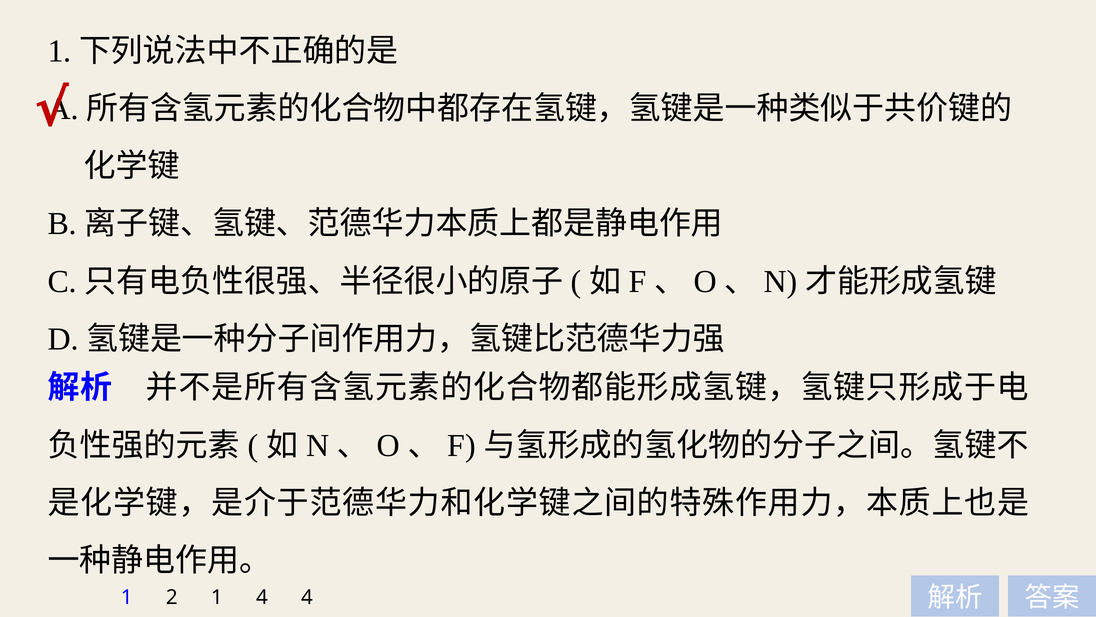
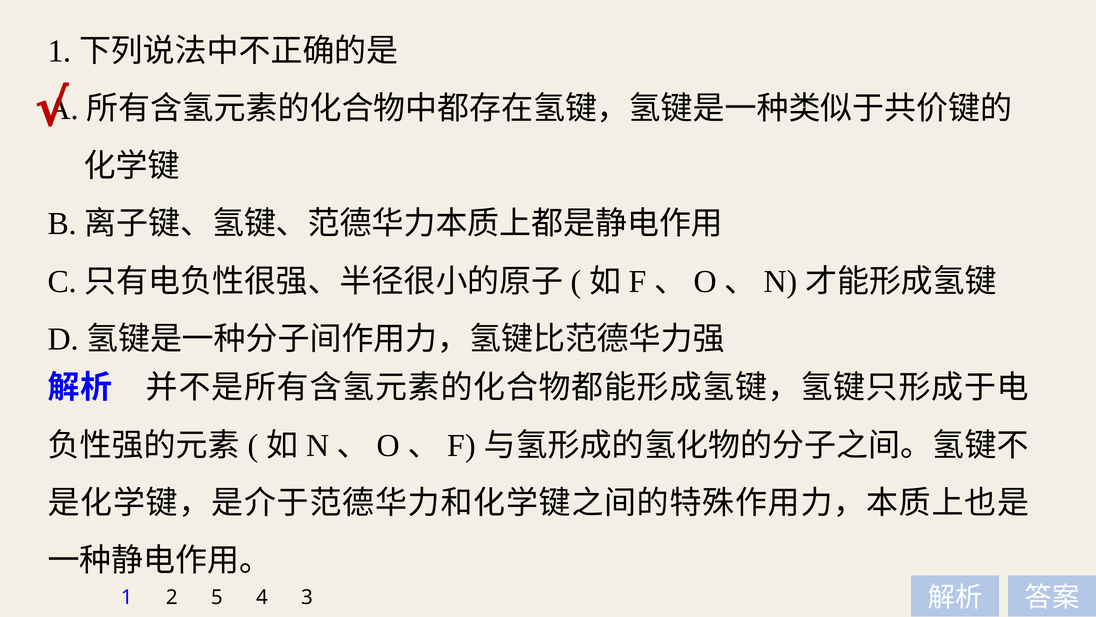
2 1: 1 -> 5 (217, 597)
4 4: 4 -> 3 (307, 597)
